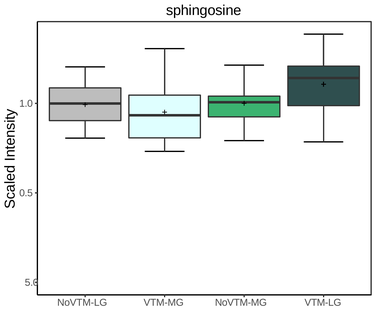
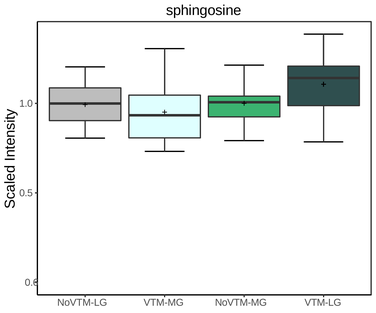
5.0: 5.0 -> 0.6 (32, 283)
